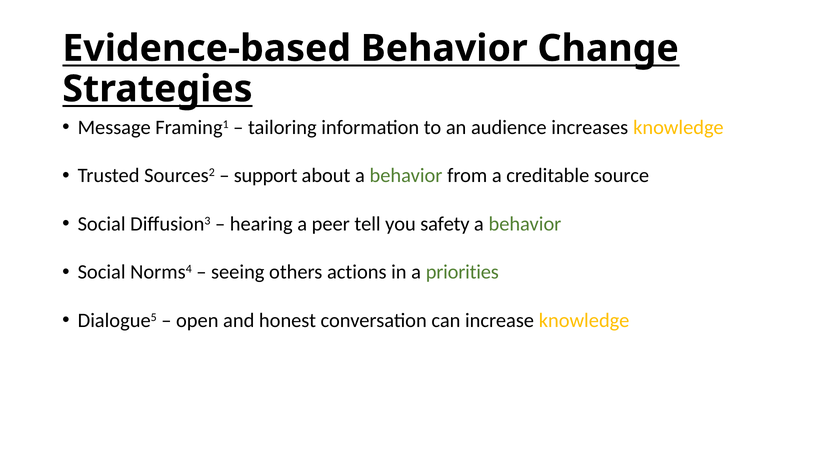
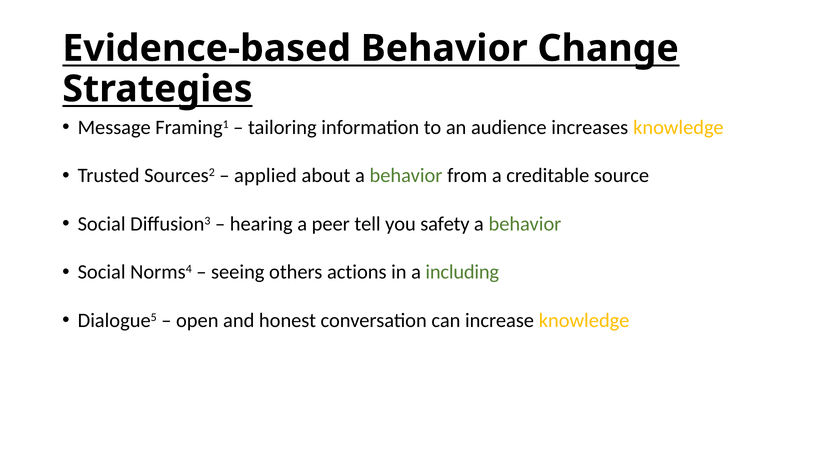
support: support -> applied (265, 176)
priorities: priorities -> including (462, 272)
